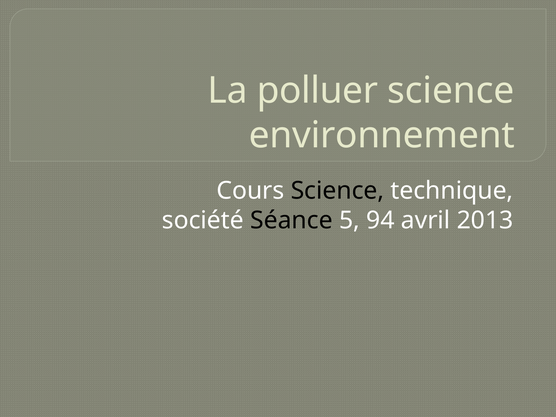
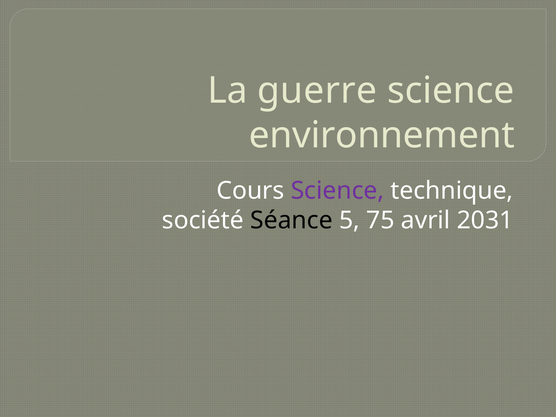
polluer: polluer -> guerre (317, 91)
Science colour: black -> purple (337, 191)
94: 94 -> 75 (380, 220)
2013: 2013 -> 2031 (485, 220)
